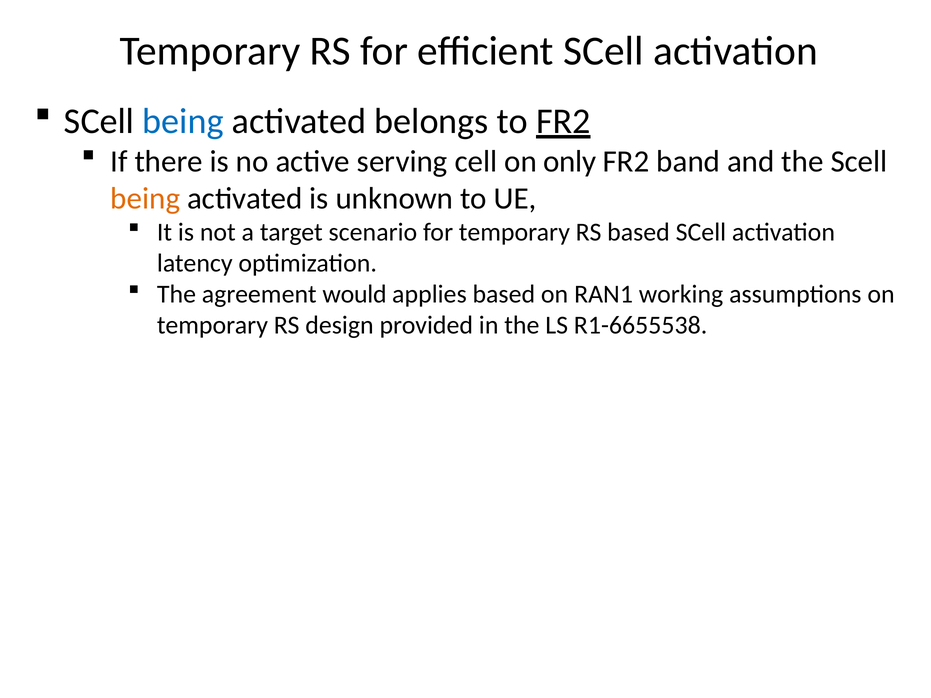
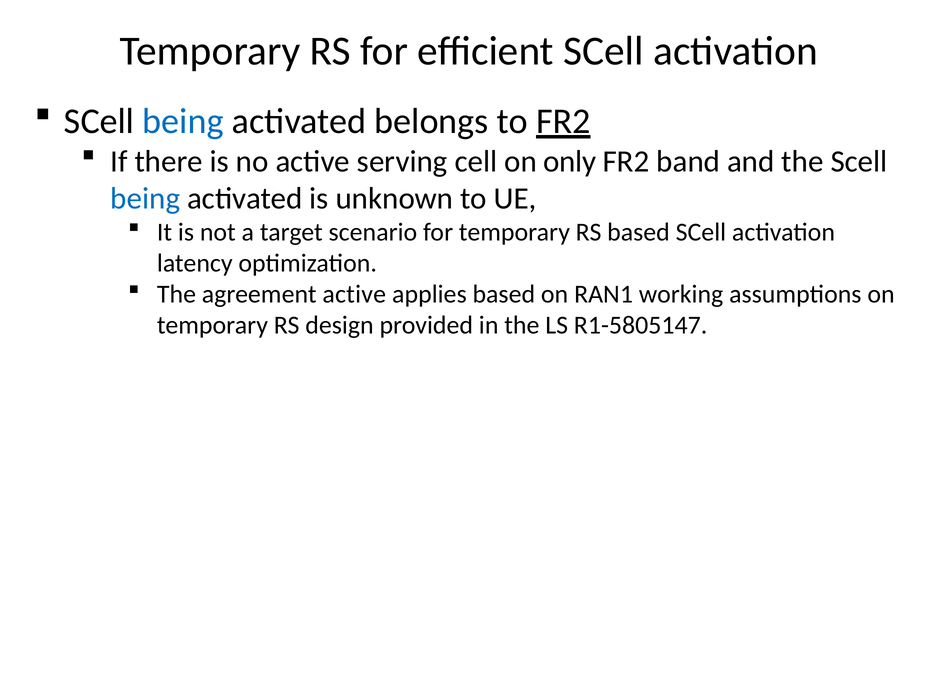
being colour: orange -> blue (145, 199)
agreement would: would -> active (354, 294)
R1-6655538: R1-6655538 -> R1-5805147 (641, 325)
